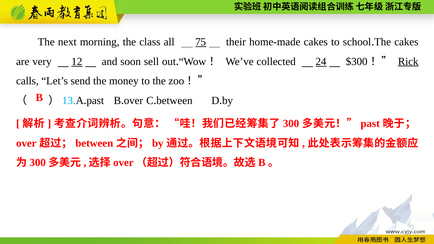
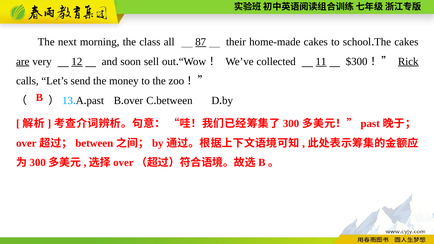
75: 75 -> 87 (201, 42)
are underline: none -> present (23, 62)
24: 24 -> 11 (321, 62)
